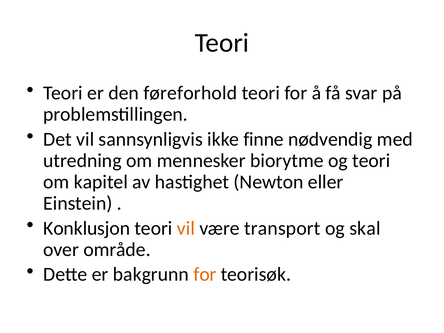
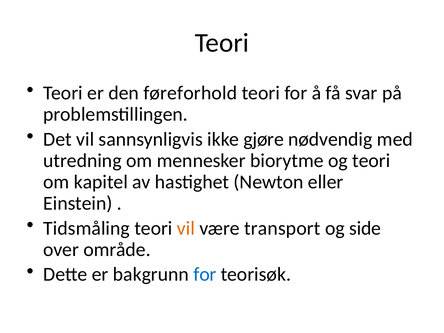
finne: finne -> gjøre (264, 139)
Konklusjon: Konklusjon -> Tidsmåling (87, 228)
skal: skal -> side (365, 228)
for colour: orange -> blue (205, 274)
